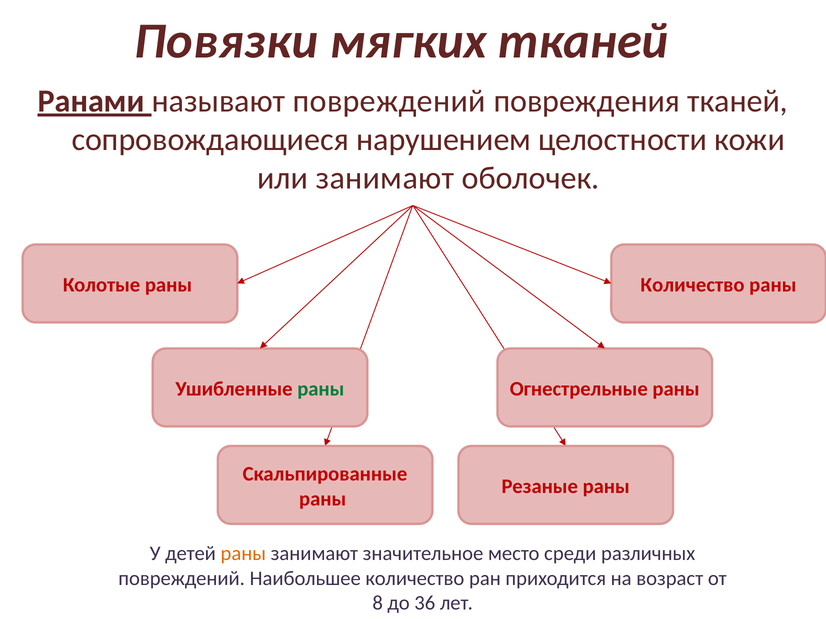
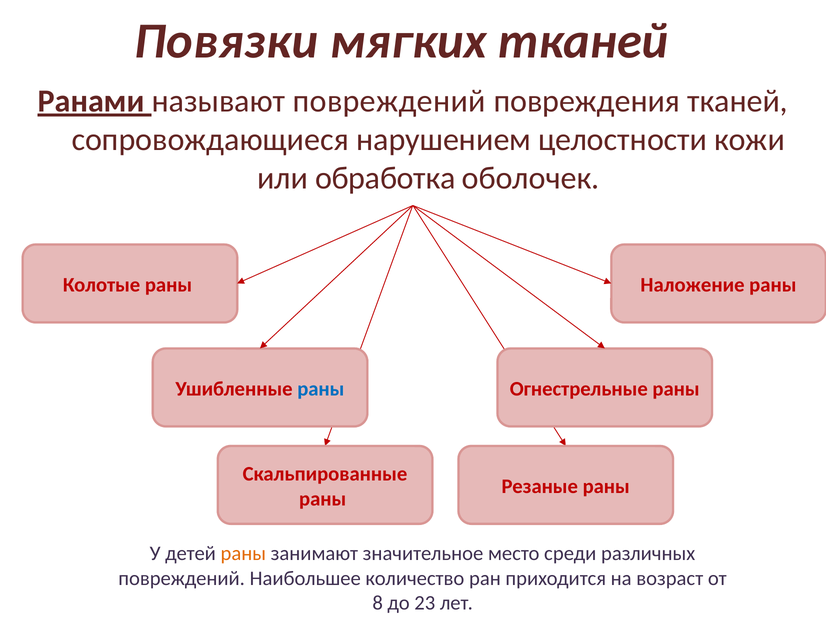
или занимают: занимают -> обработка (385, 178)
Количество: Количество -> Наложение (693, 285)
раны colour: green -> blue (321, 389)
36: 36 -> 23 (425, 604)
